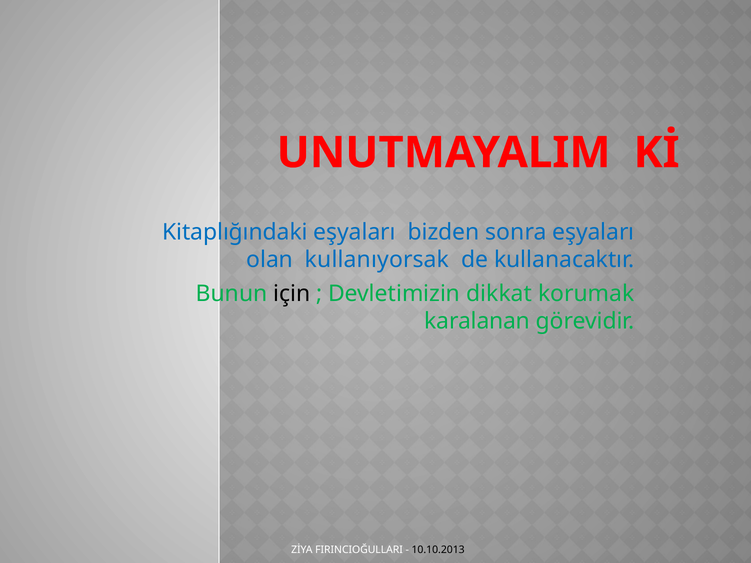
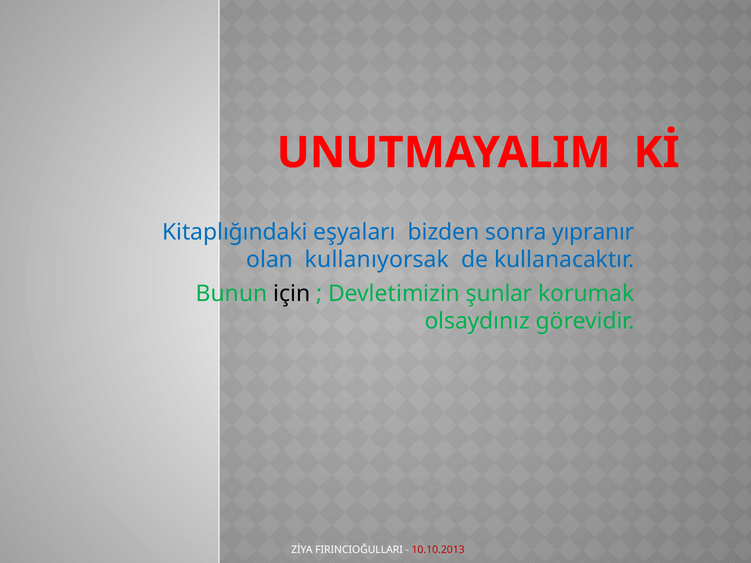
sonra eşyaları: eşyaları -> yıpranır (593, 232)
dikkat: dikkat -> şunlar (499, 294)
karalanan: karalanan -> olsaydınız (477, 321)
10.10.2013 colour: black -> red (438, 550)
